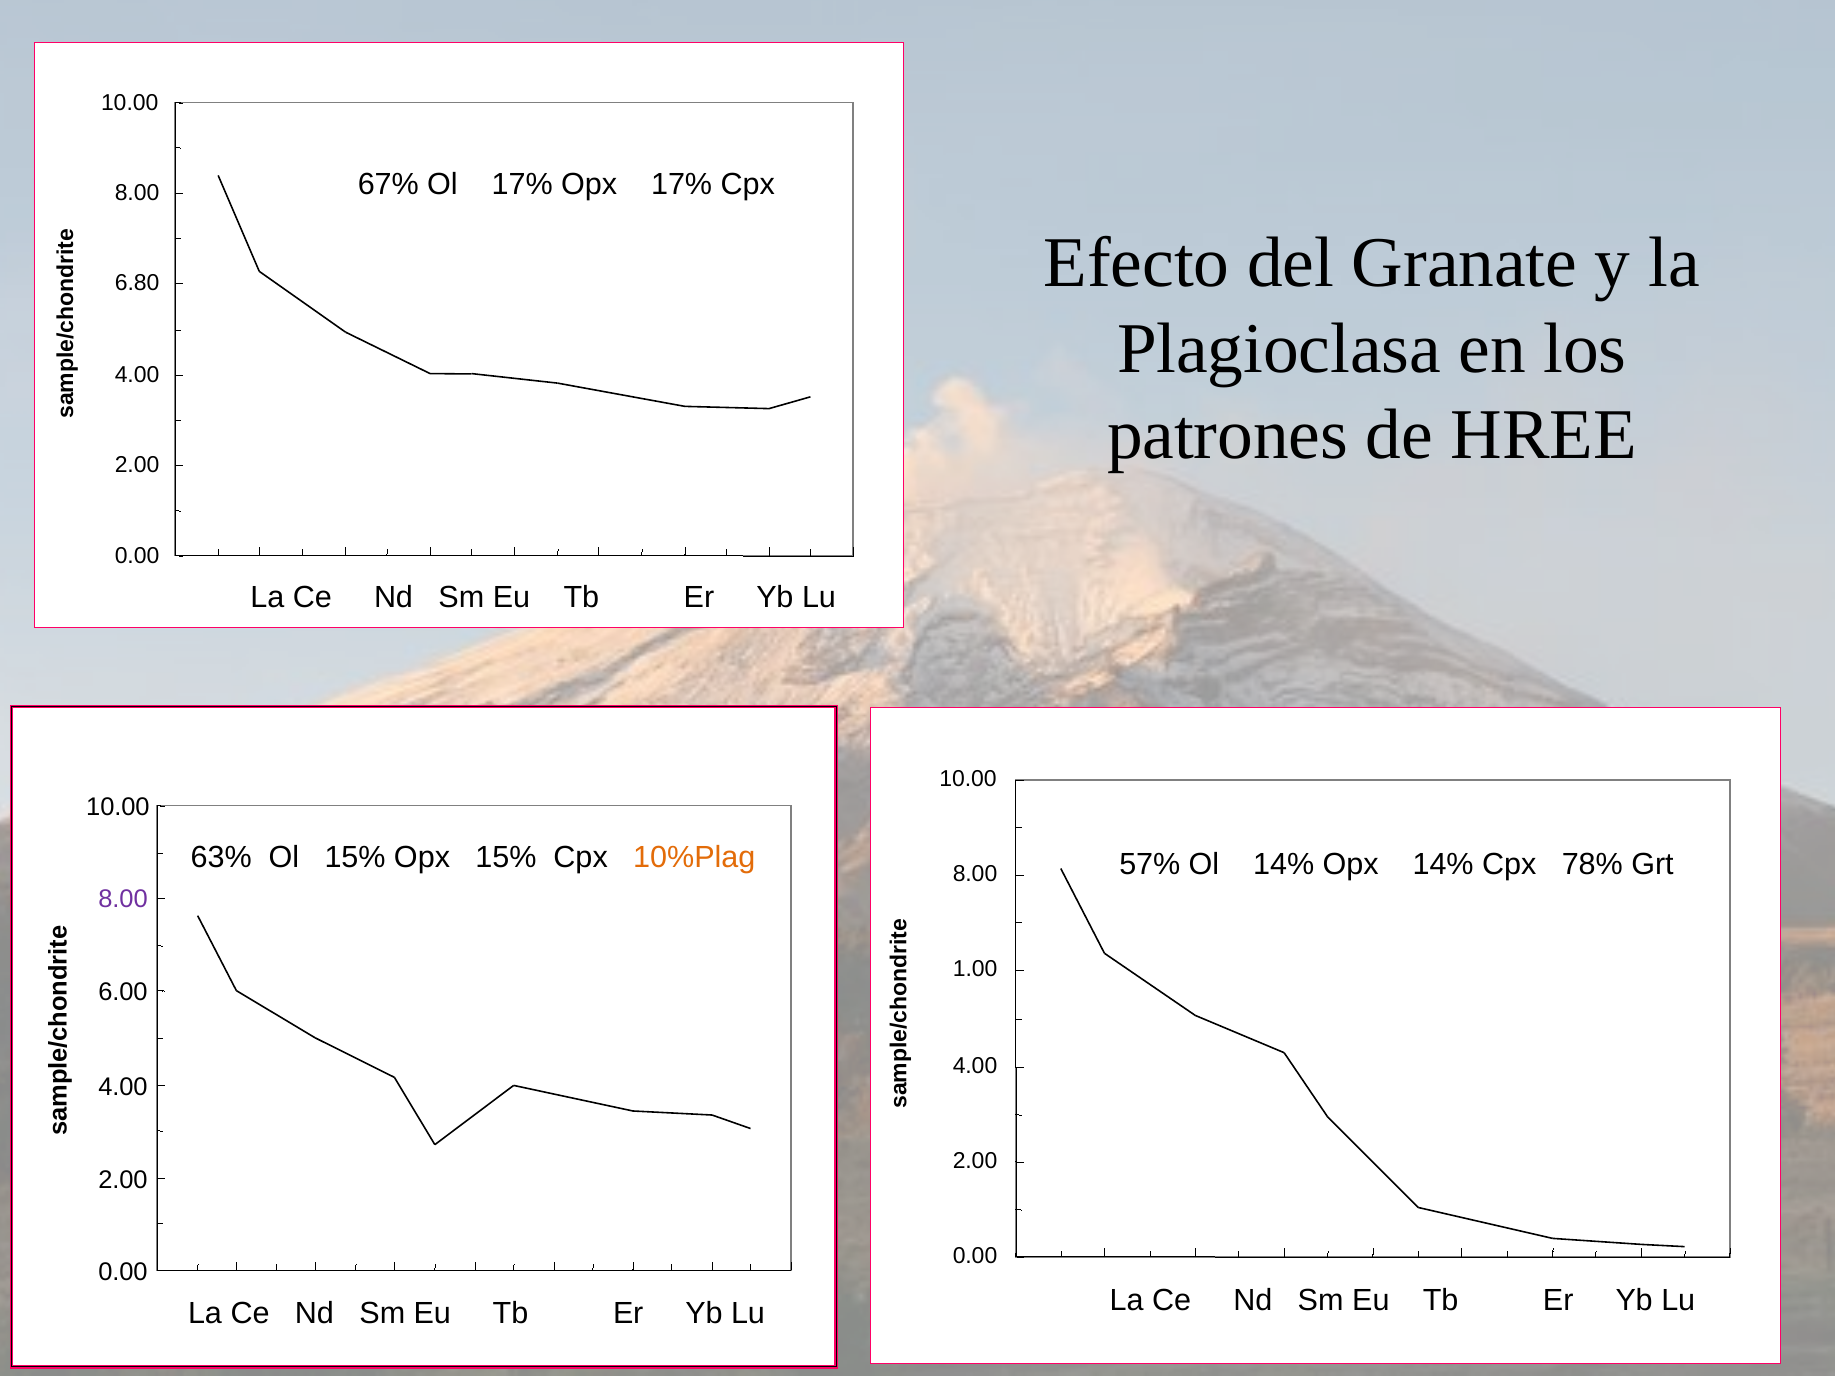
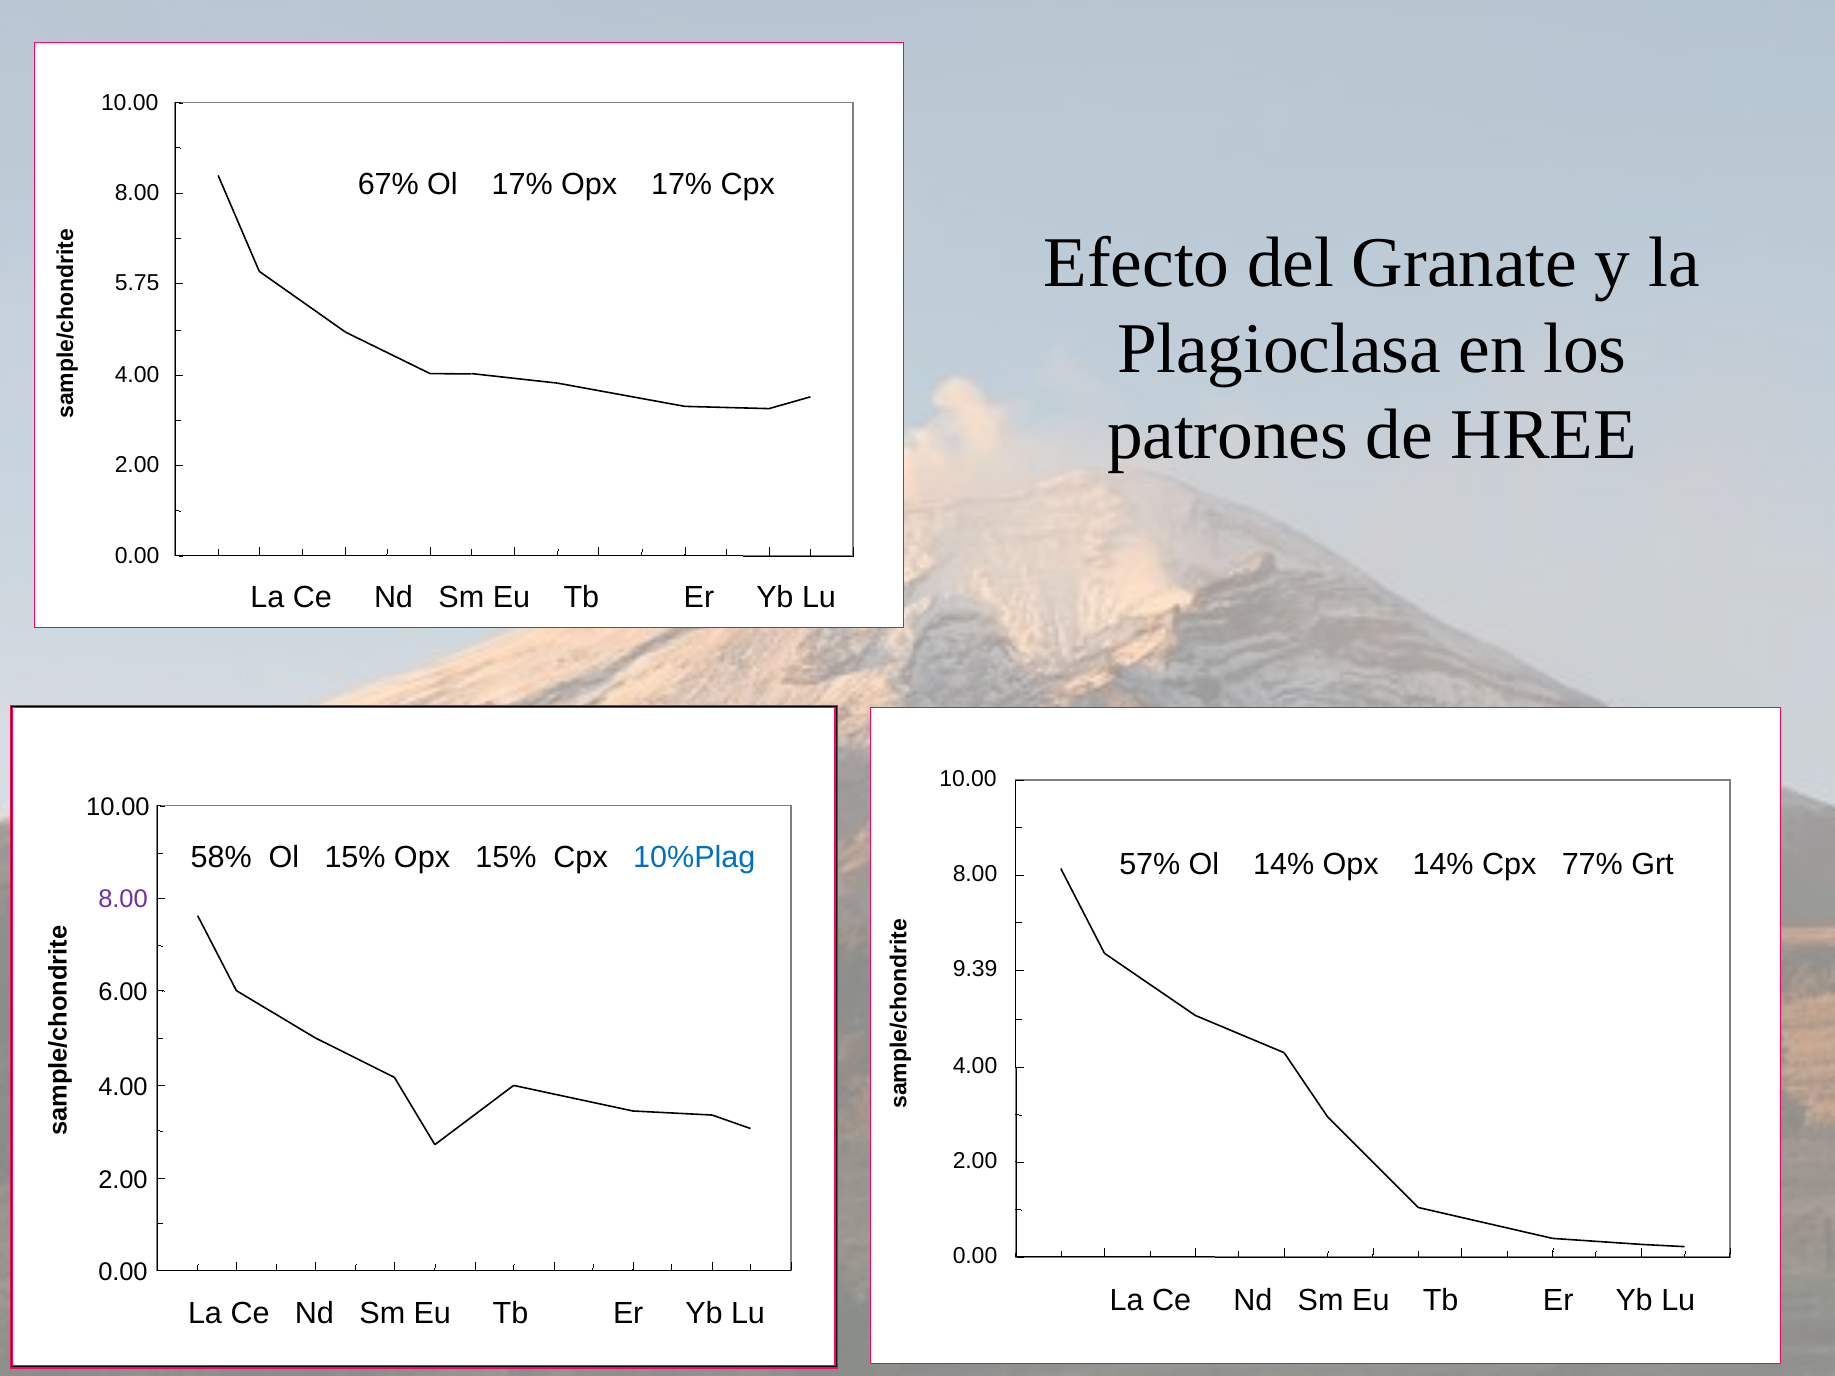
6.80: 6.80 -> 5.75 (137, 283)
63%: 63% -> 58% (221, 858)
10%Plag colour: orange -> blue (694, 858)
78%: 78% -> 77% (1592, 865)
1.00: 1.00 -> 9.39 (975, 969)
